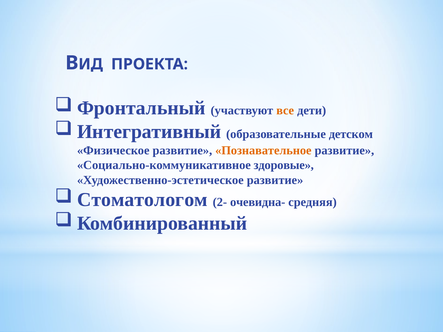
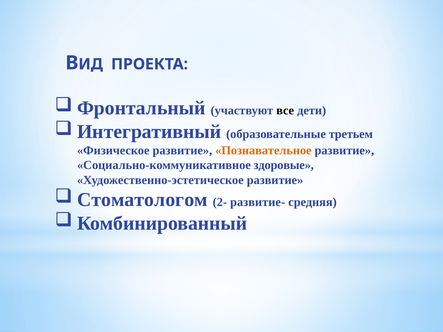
все colour: orange -> black (285, 111)
детском: детском -> третьем (351, 134)
очевидна-: очевидна- -> развитие- (258, 202)
